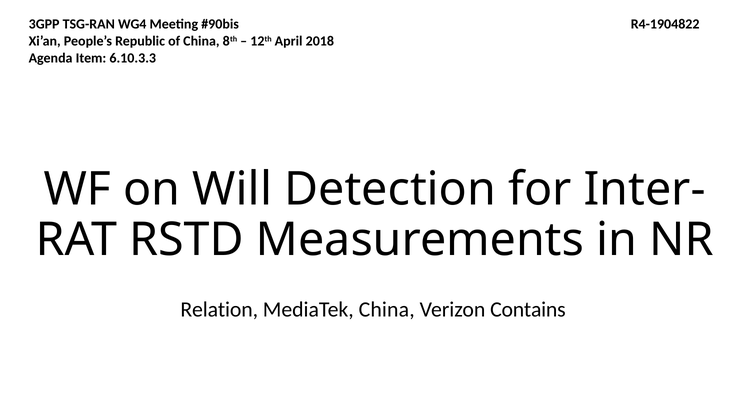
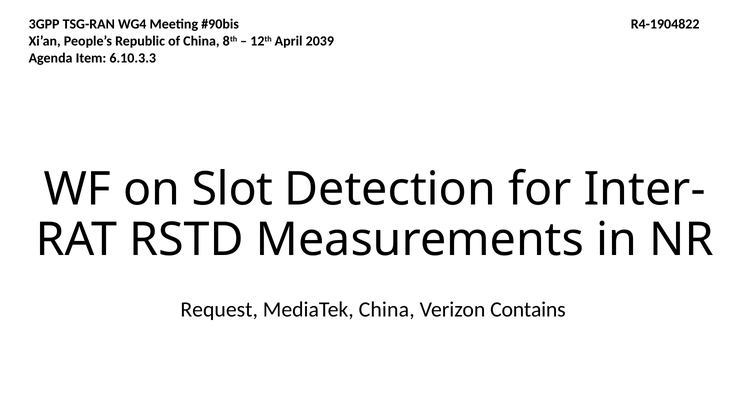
2018: 2018 -> 2039 (320, 41)
Will: Will -> Slot (232, 189)
Relation: Relation -> Request (219, 309)
